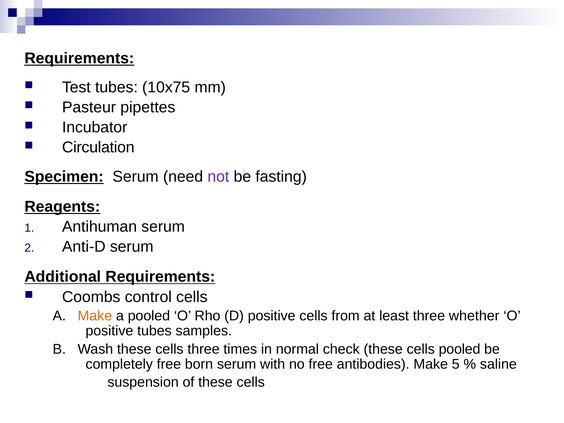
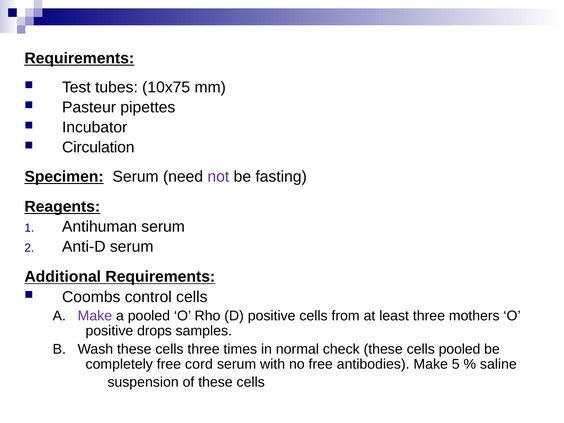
Make colour: orange -> purple (95, 316)
whether: whether -> mothers (474, 316)
positive tubes: tubes -> drops (154, 331)
born: born -> cord (199, 364)
